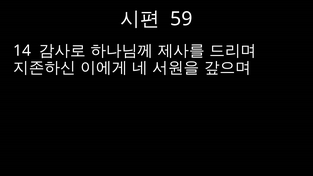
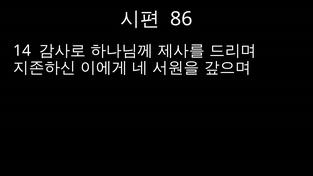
59: 59 -> 86 (181, 19)
